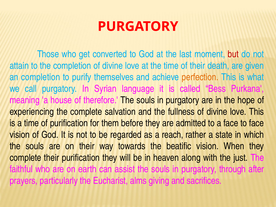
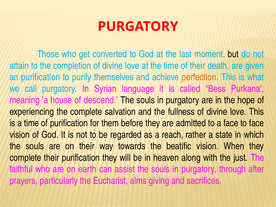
but colour: red -> black (233, 54)
an completion: completion -> purification (41, 77)
therefore: therefore -> descend (101, 100)
